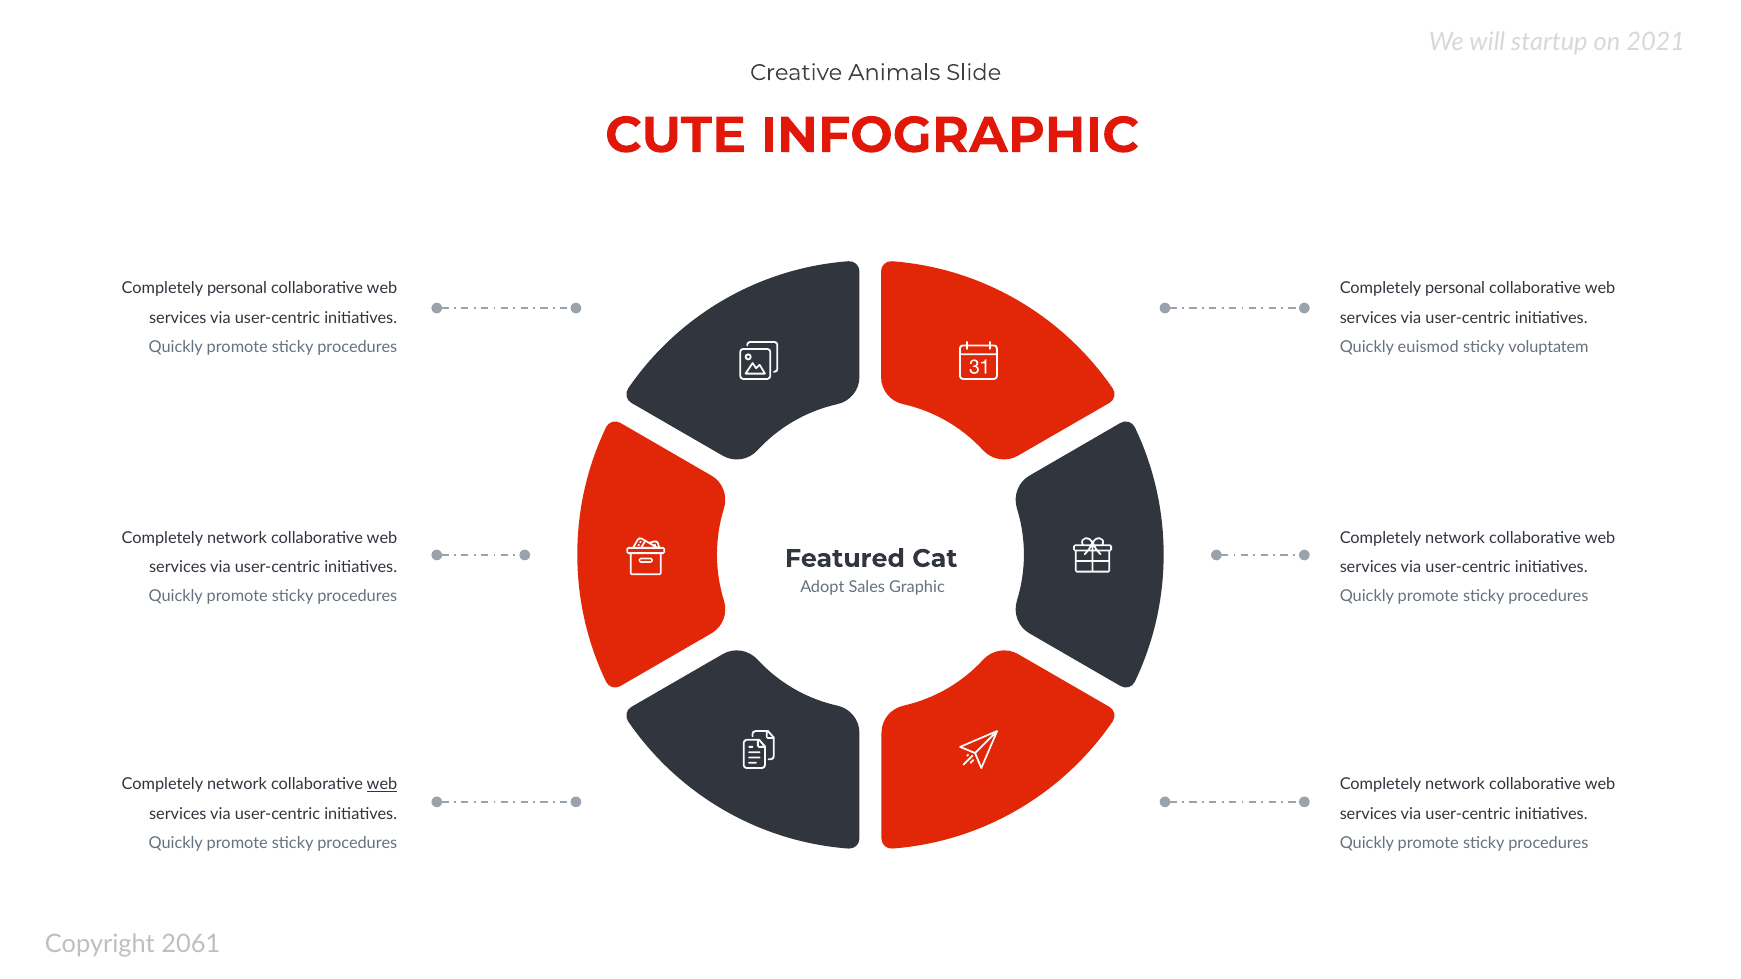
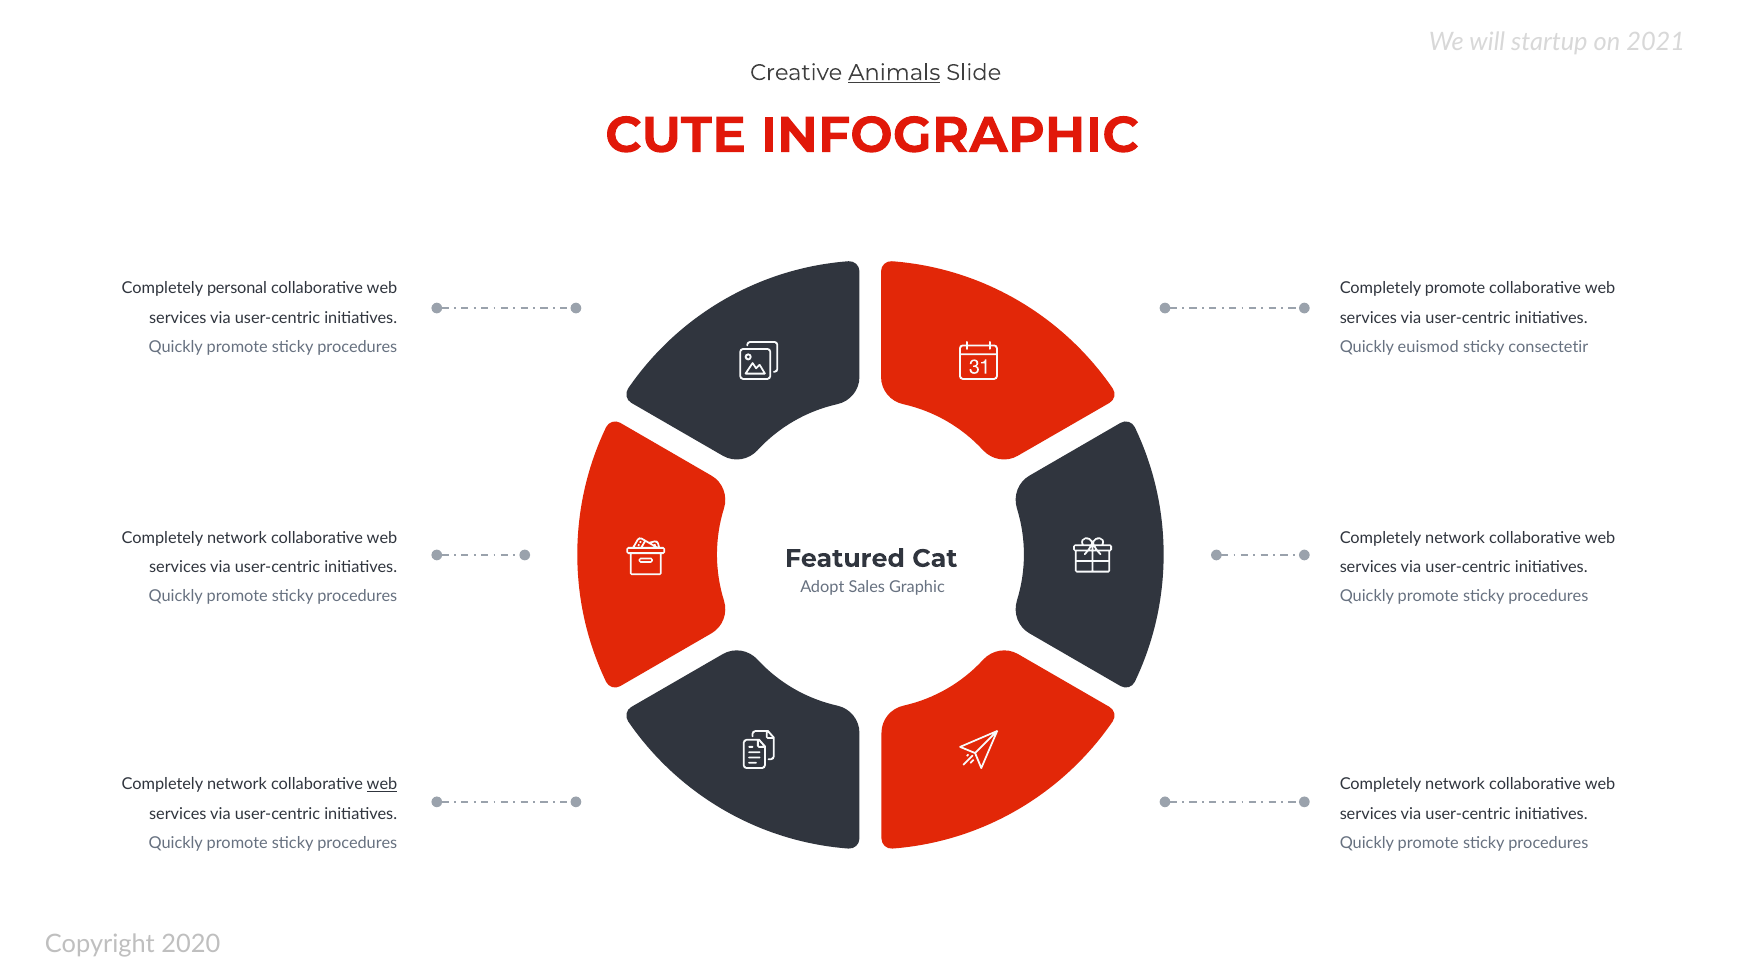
Animals underline: none -> present (894, 73)
personal: personal -> promote (1455, 289)
voluptatem: voluptatem -> consectetir (1548, 348)
2061: 2061 -> 2020 (191, 945)
